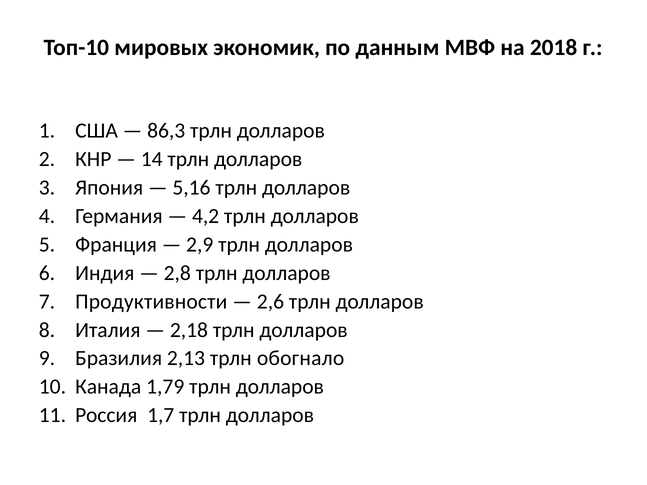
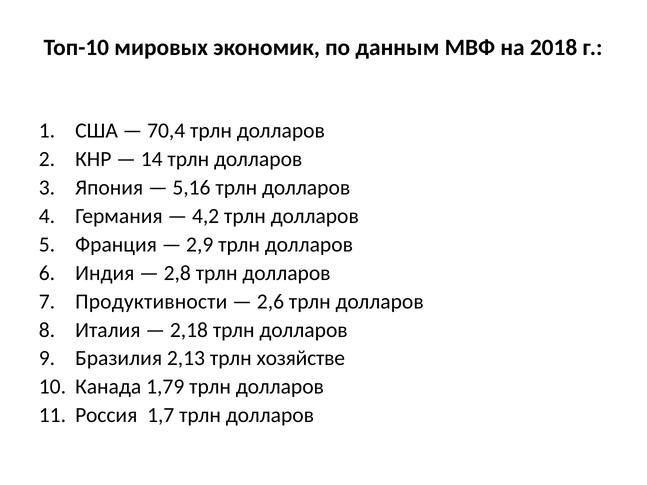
86,3: 86,3 -> 70,4 (166, 131)
обогнало: обогнало -> хозяйстве (301, 359)
